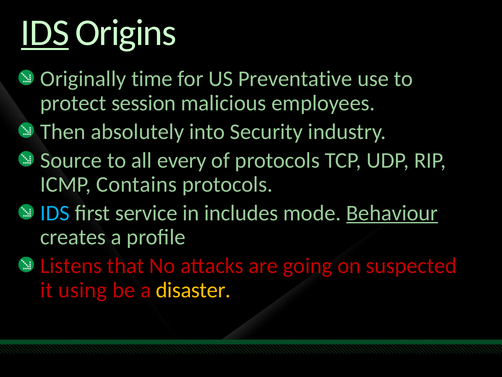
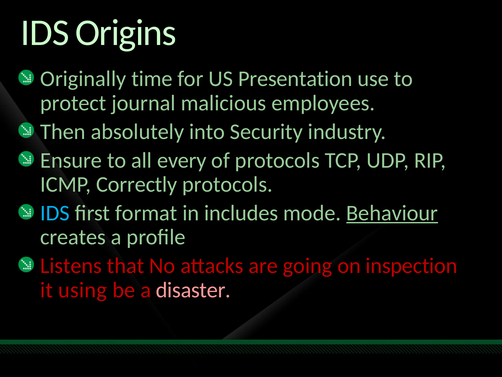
IDS underline: present -> none (45, 33)
Preventative: Preventative -> Presentation (295, 79)
session: session -> journal (144, 103)
Source: Source -> Ensure (71, 160)
Contains: Contains -> Correctly (137, 184)
service: service -> format (146, 213)
suspected: suspected -> inspection (412, 265)
disaster colour: yellow -> pink (193, 290)
